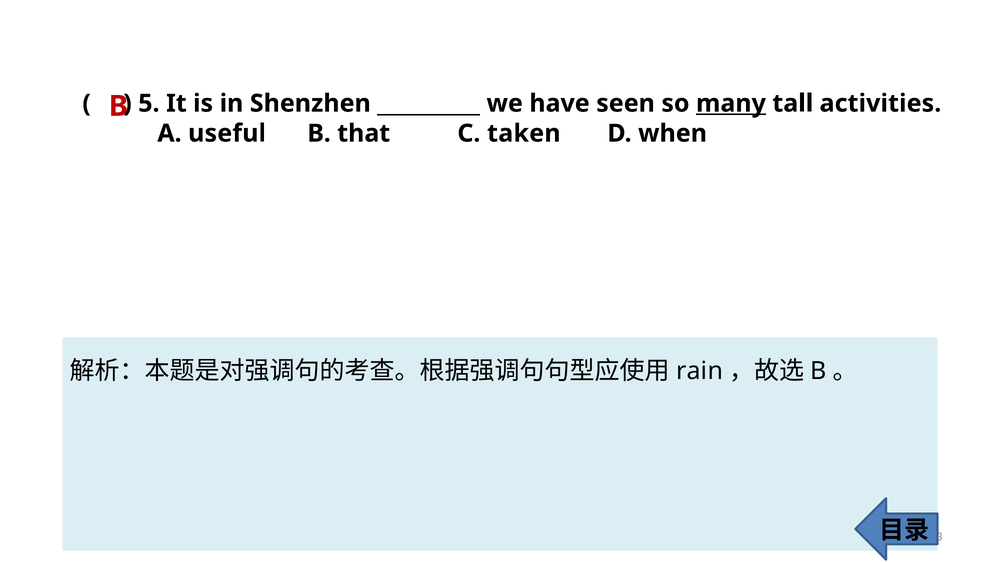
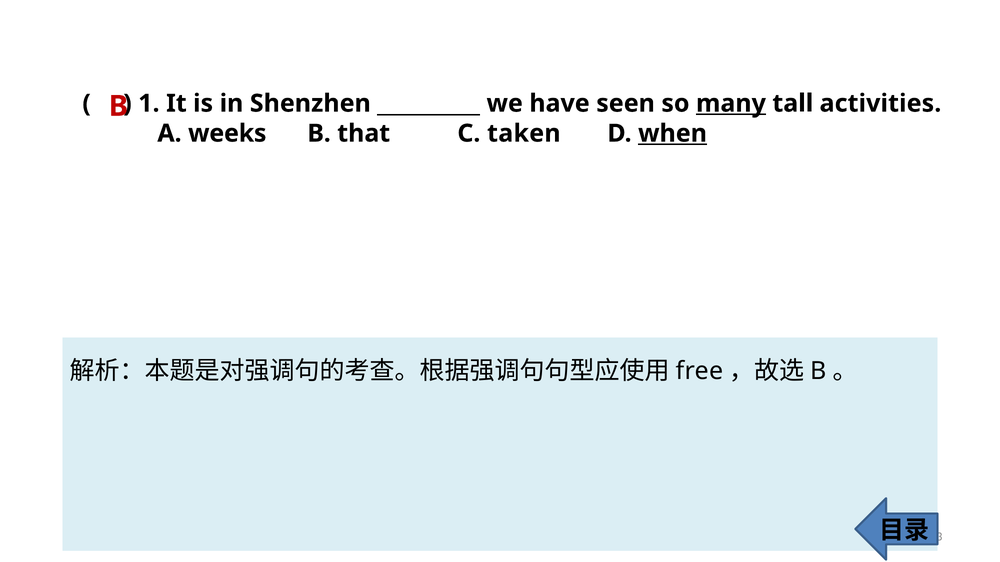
5: 5 -> 1 (149, 104)
useful: useful -> weeks (227, 134)
when underline: none -> present (673, 134)
rain: rain -> free (700, 371)
